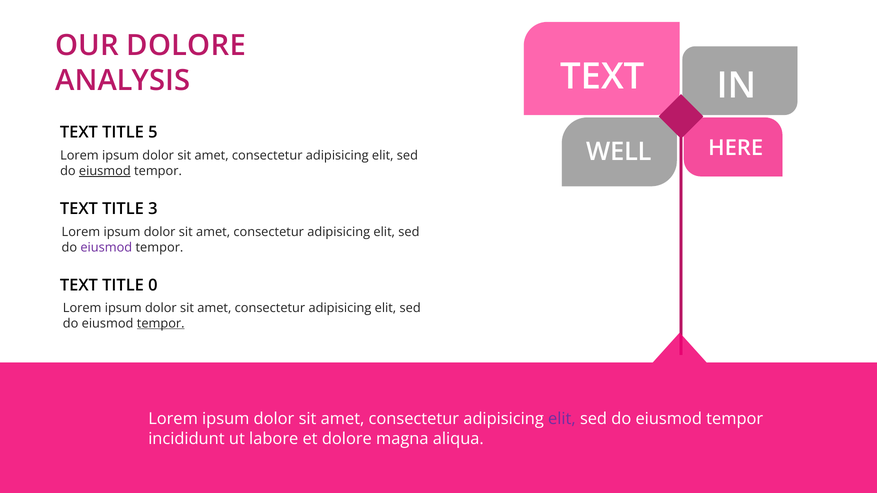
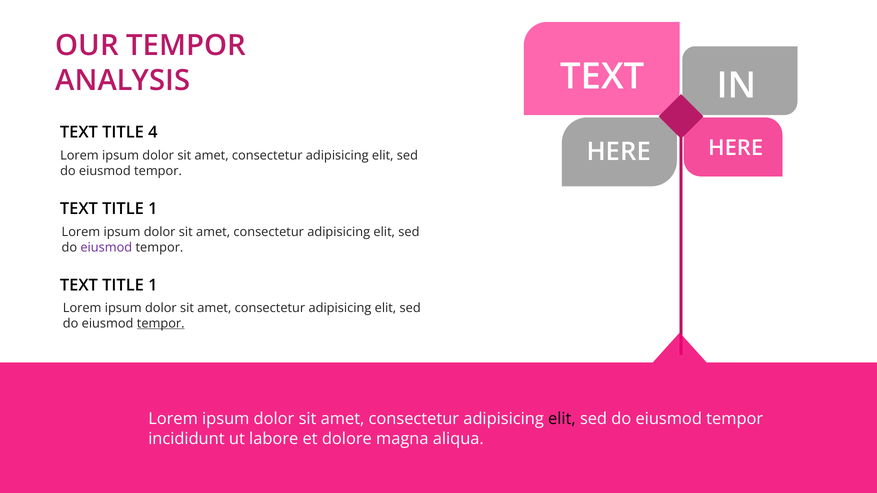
OUR DOLORE: DOLORE -> TEMPOR (186, 46)
5: 5 -> 4 (153, 133)
WELL: WELL -> HERE (619, 152)
eiusmod underline: present -> none (105, 171)
3: 3 -> 1 (153, 209)
0: 0 -> 1 (153, 286)
elit colour: purple -> black (562, 419)
